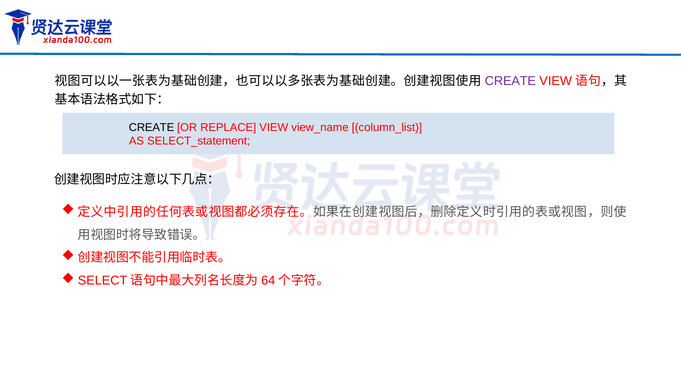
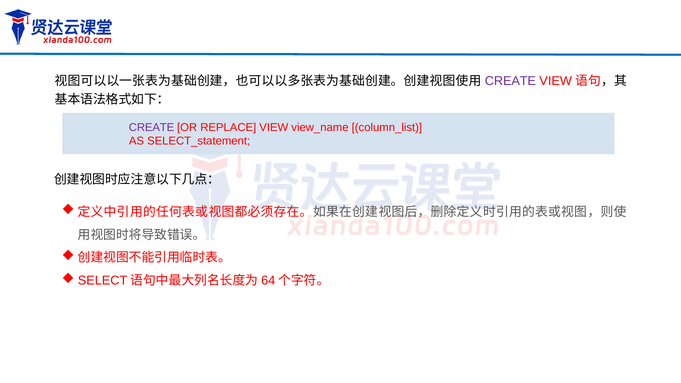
CREATE colour: black -> purple (152, 127)
